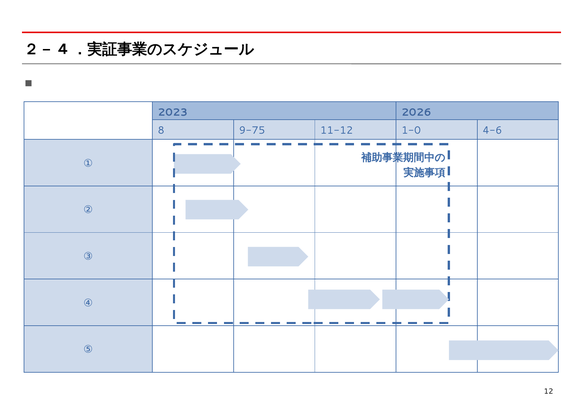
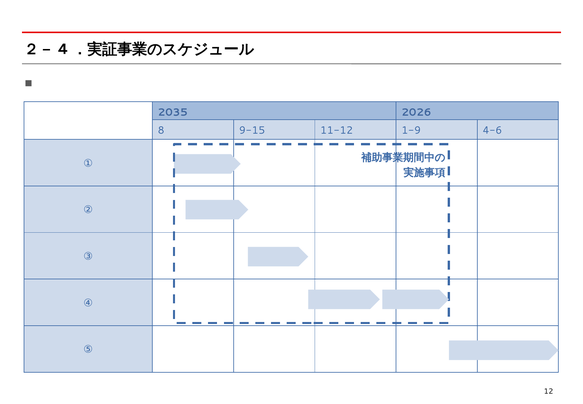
2023: 2023 -> 2035 (173, 112)
9-75: 9-75 -> 9-15 (252, 130)
1-0: 1-0 -> 1-9 (411, 130)
